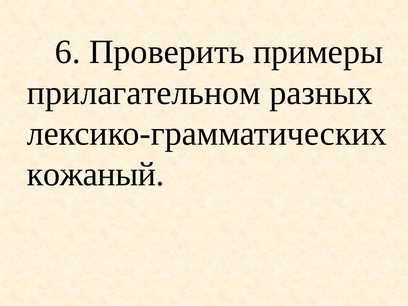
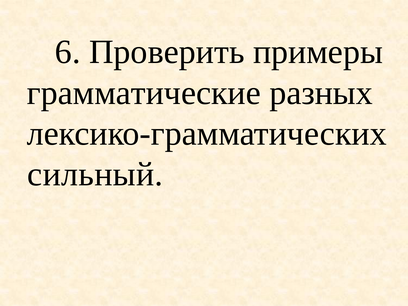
прилагательном: прилагательном -> грамматические (144, 93)
кожаный: кожаный -> сильный (95, 174)
